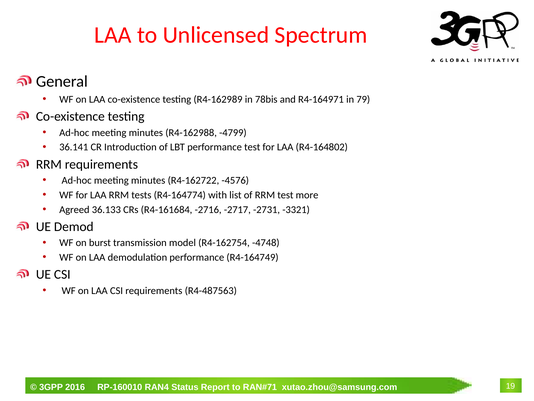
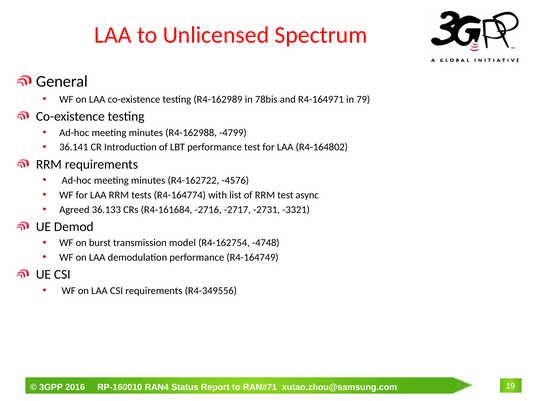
more: more -> async (307, 195)
R4-487563: R4-487563 -> R4-349556 (211, 290)
